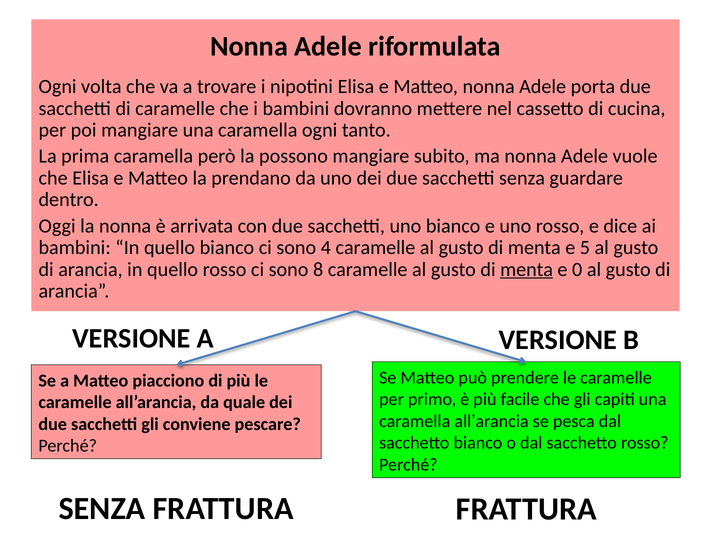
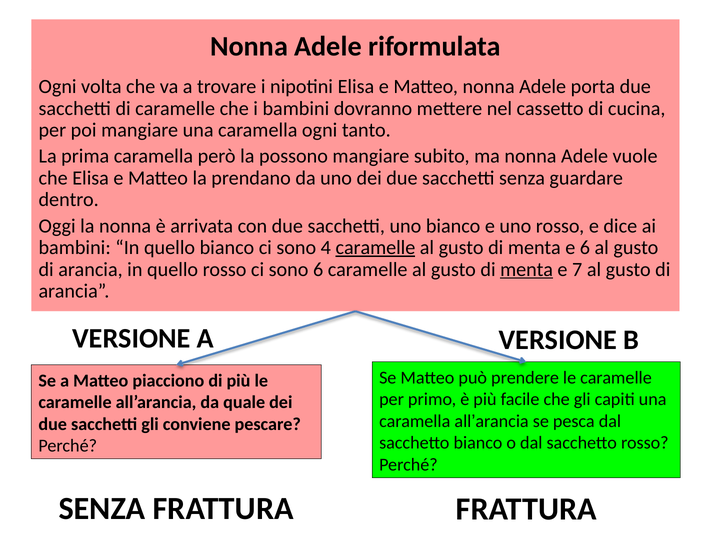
caramelle underline: none -> present (375, 248)
e 5: 5 -> 6 (585, 248)
sono 8: 8 -> 6 (318, 269)
0: 0 -> 7 (577, 269)
